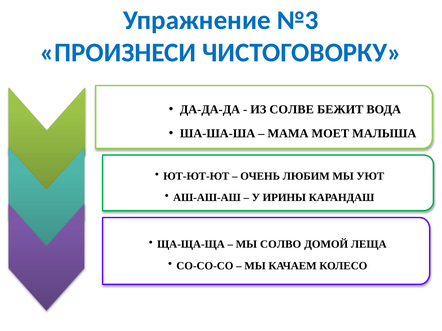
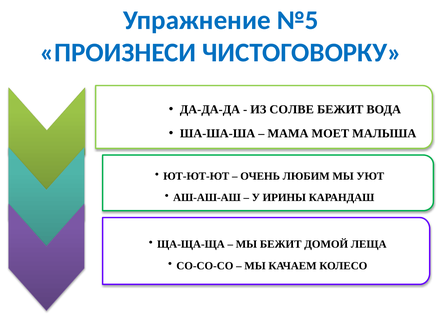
№3: №3 -> №5 (298, 20)
МЫ СОЛВО: СОЛВО -> БЕЖИТ (281, 245)
